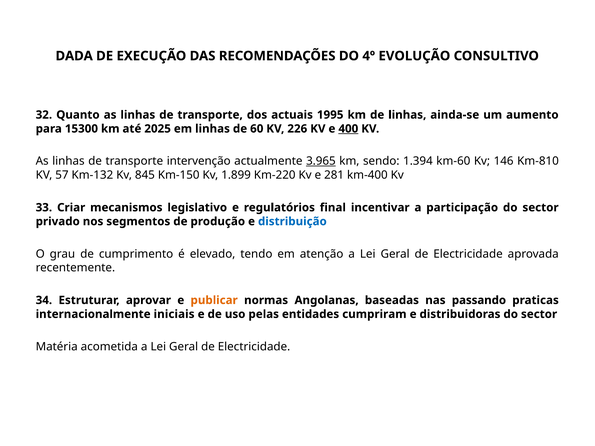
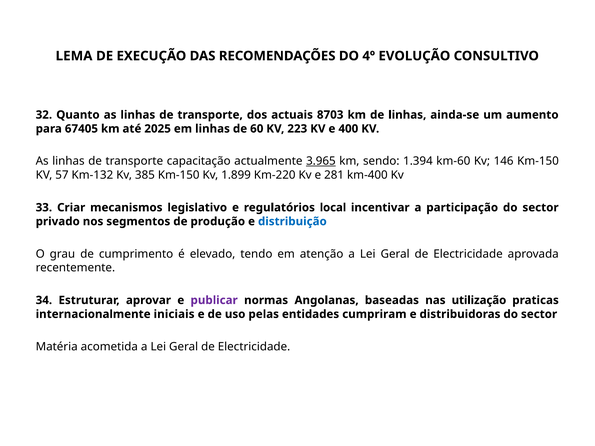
DADA: DADA -> LEMA (74, 56)
1995: 1995 -> 8703 (330, 115)
15300: 15300 -> 67405 (81, 129)
226: 226 -> 223 (297, 129)
400 underline: present -> none (348, 129)
intervenção: intervenção -> capacitação (199, 161)
146 Km-810: Km-810 -> Km-150 (538, 161)
845: 845 -> 385 (145, 175)
final: final -> local (333, 208)
publicar colour: orange -> purple (214, 300)
passando: passando -> utilização (479, 300)
